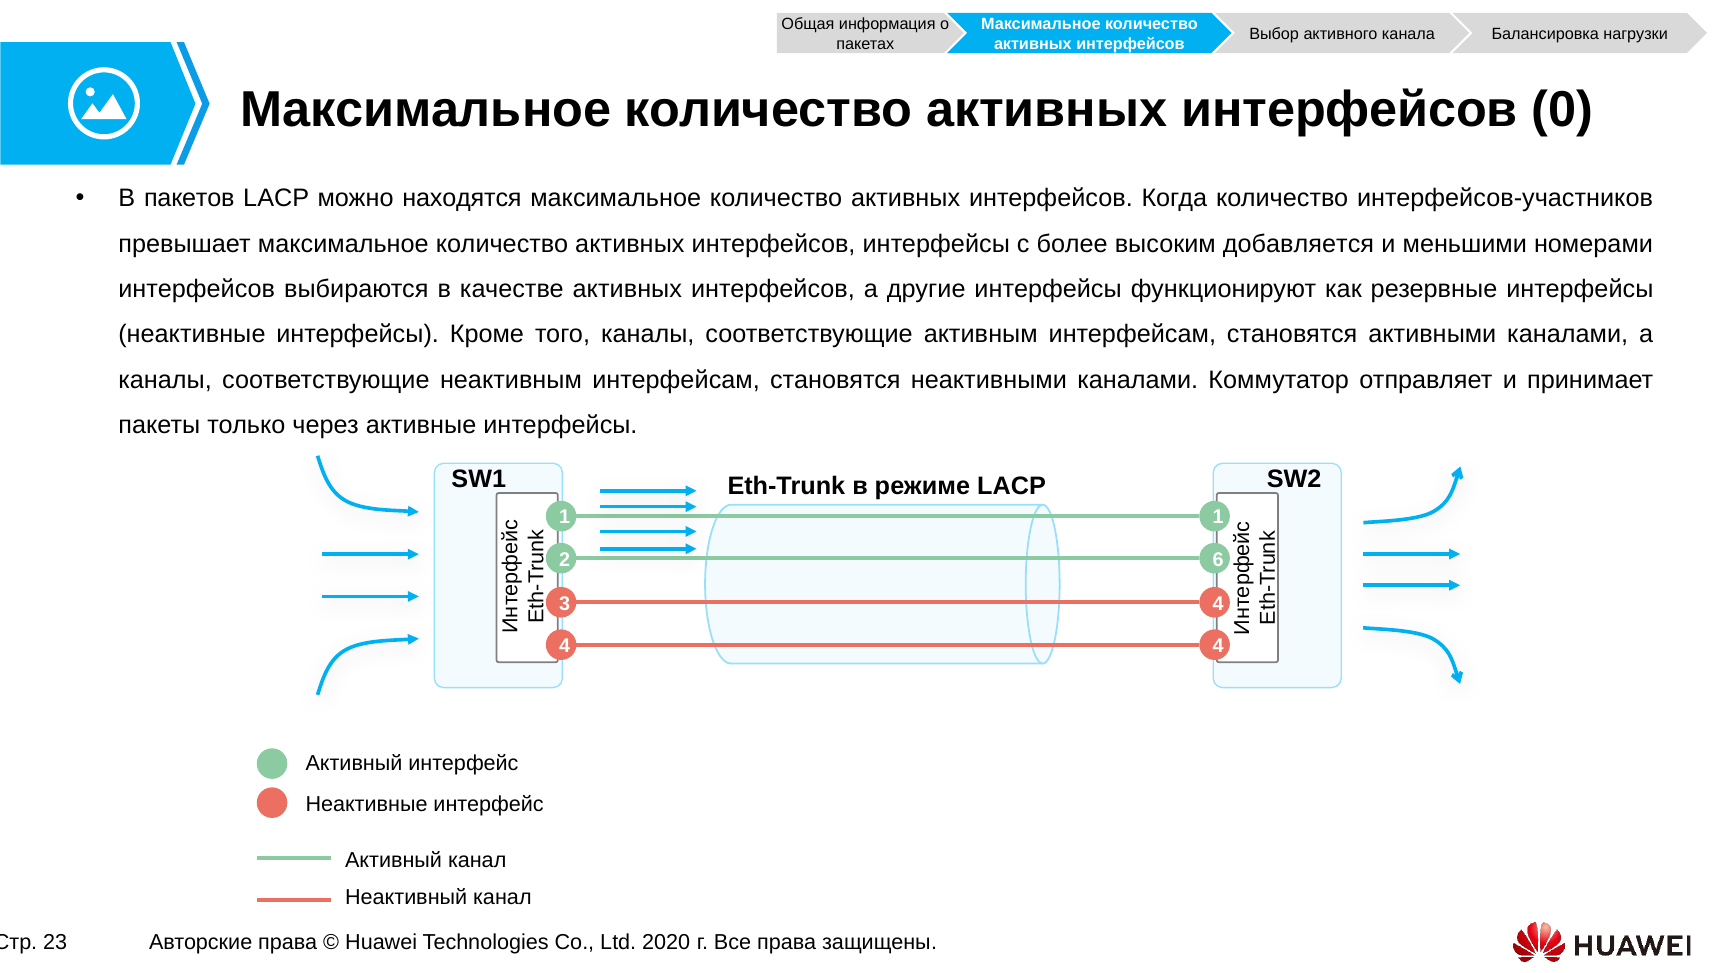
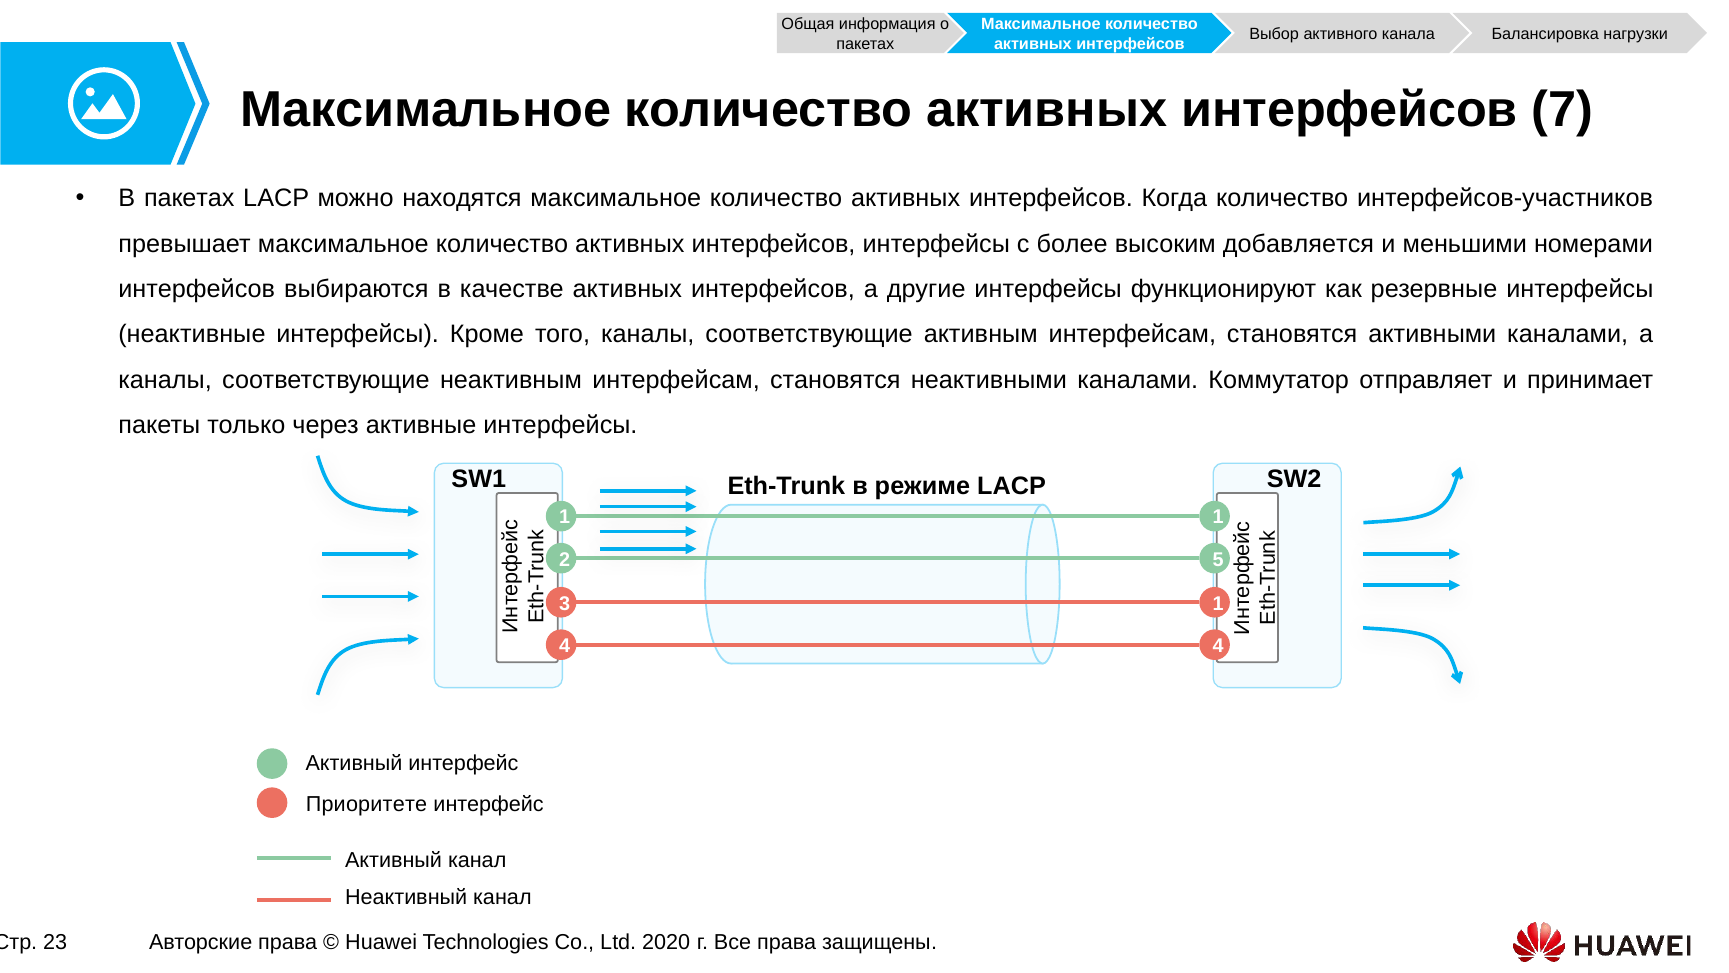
0: 0 -> 7 (1563, 109)
В пакетов: пакетов -> пакетах (189, 198)
6: 6 -> 5 (1218, 559)
3 4: 4 -> 1 (1218, 603)
Неактивные: Неактивные -> Приоритете (366, 804)
